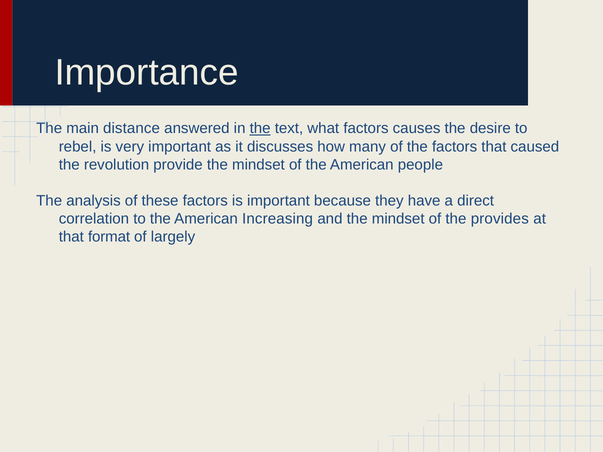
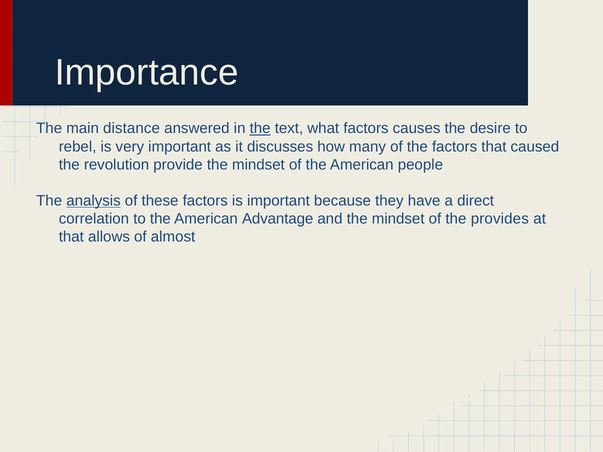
analysis underline: none -> present (94, 201)
Increasing: Increasing -> Advantage (278, 219)
format: format -> allows (109, 237)
largely: largely -> almost (173, 237)
